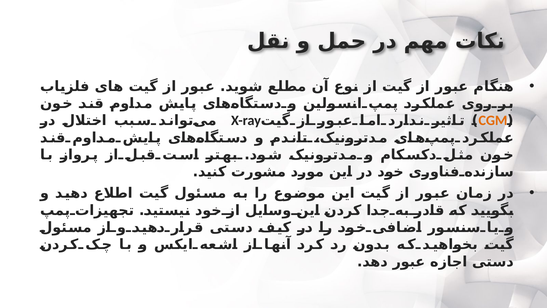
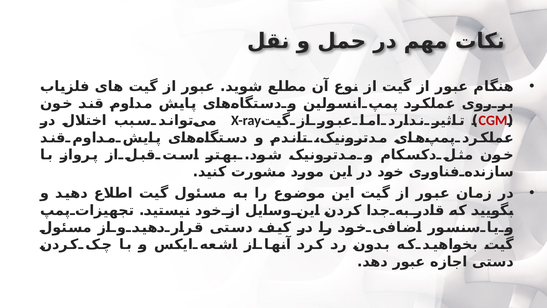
CGM colour: orange -> red (493, 120)
